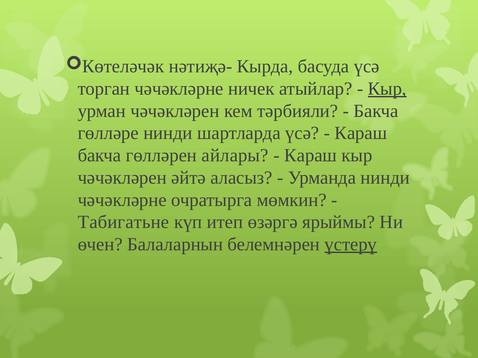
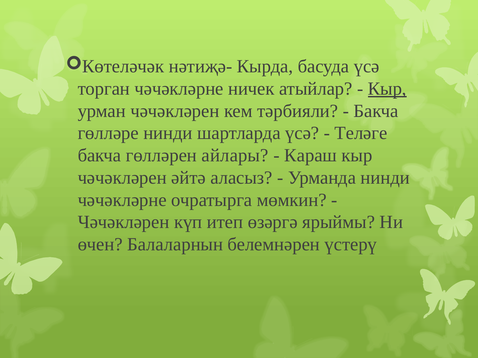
Караш: Караш -> Теләге (361, 133)
Табигатьне: Табигатьне -> Чәчәкләрен (124, 222)
үстерү underline: present -> none (351, 245)
